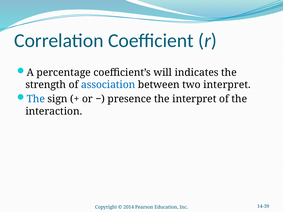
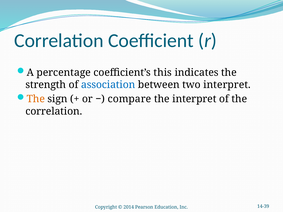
will: will -> this (163, 73)
The colour: blue -> orange (36, 99)
presence: presence -> compare (129, 99)
interaction: interaction -> correlation (54, 111)
